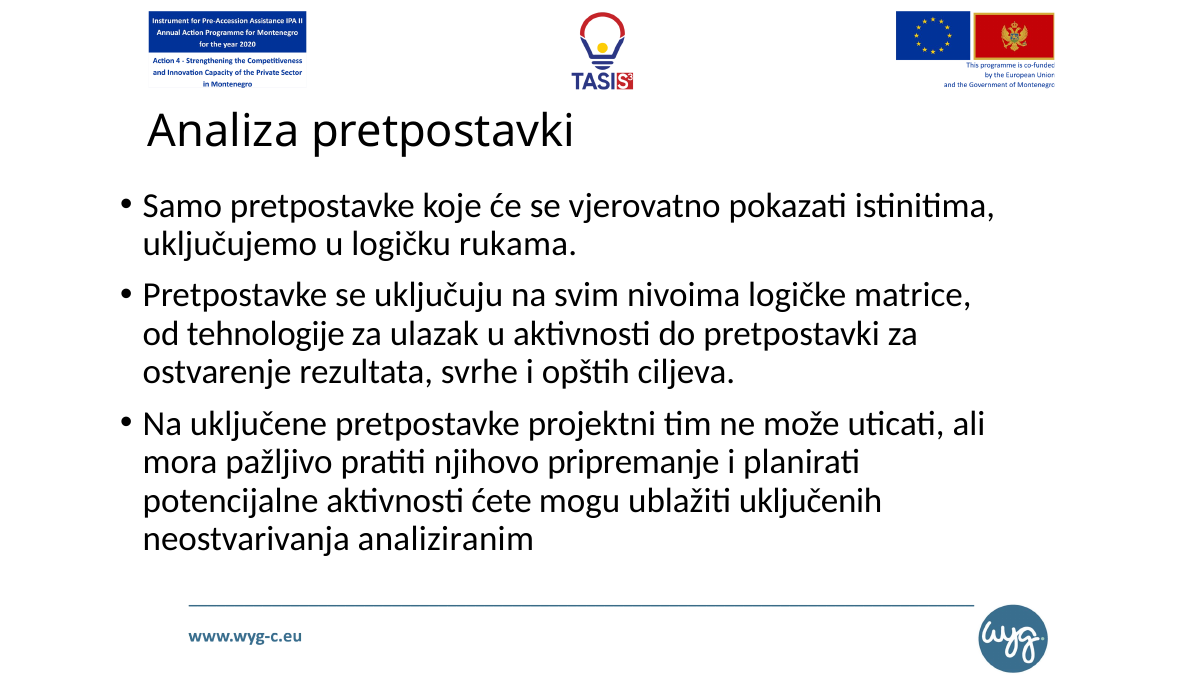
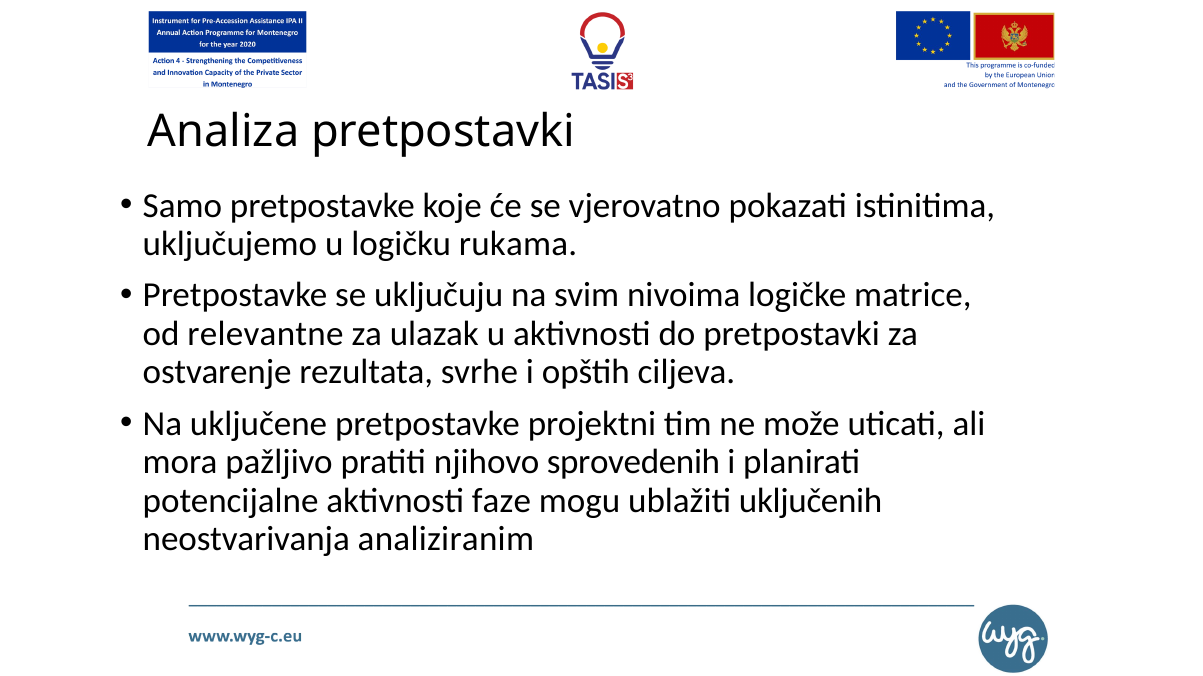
tehnologije: tehnologije -> relevantne (265, 334)
pripremanje: pripremanje -> sprovedenih (633, 462)
ćete: ćete -> faze (501, 501)
